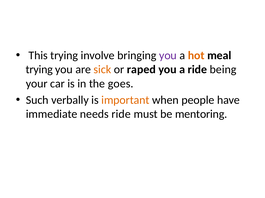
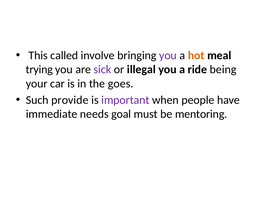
This trying: trying -> called (64, 56)
sick colour: orange -> purple (102, 70)
raped: raped -> illegal (141, 70)
verbally: verbally -> provide (70, 100)
important colour: orange -> purple (125, 100)
needs ride: ride -> goal (121, 114)
